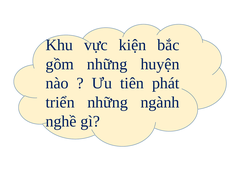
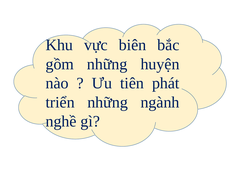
kiện: kiện -> biên (133, 45)
